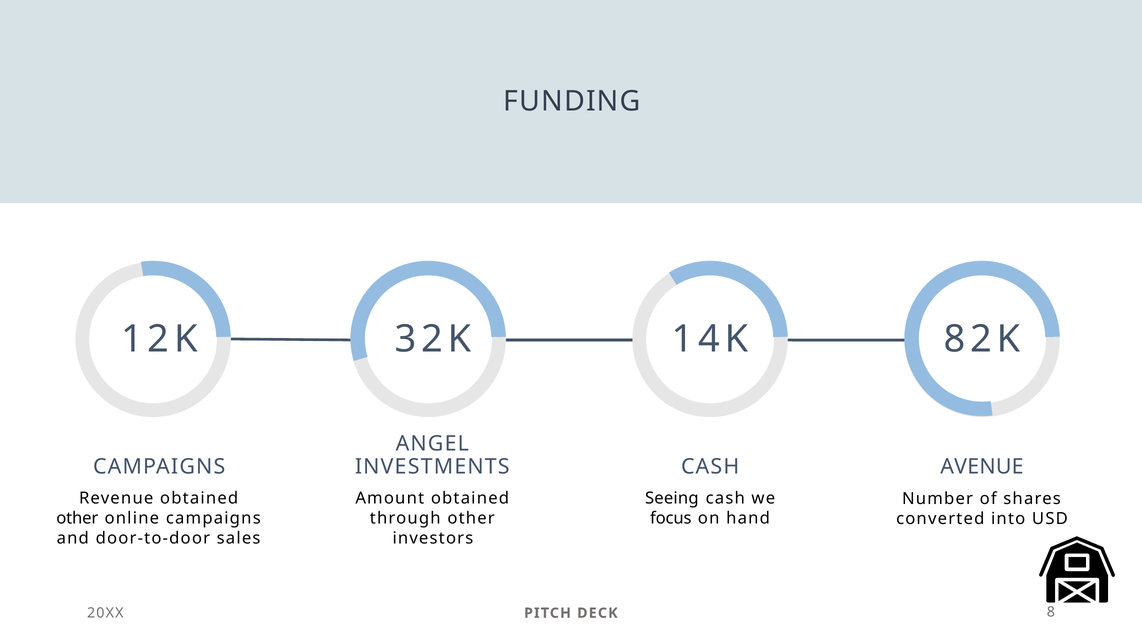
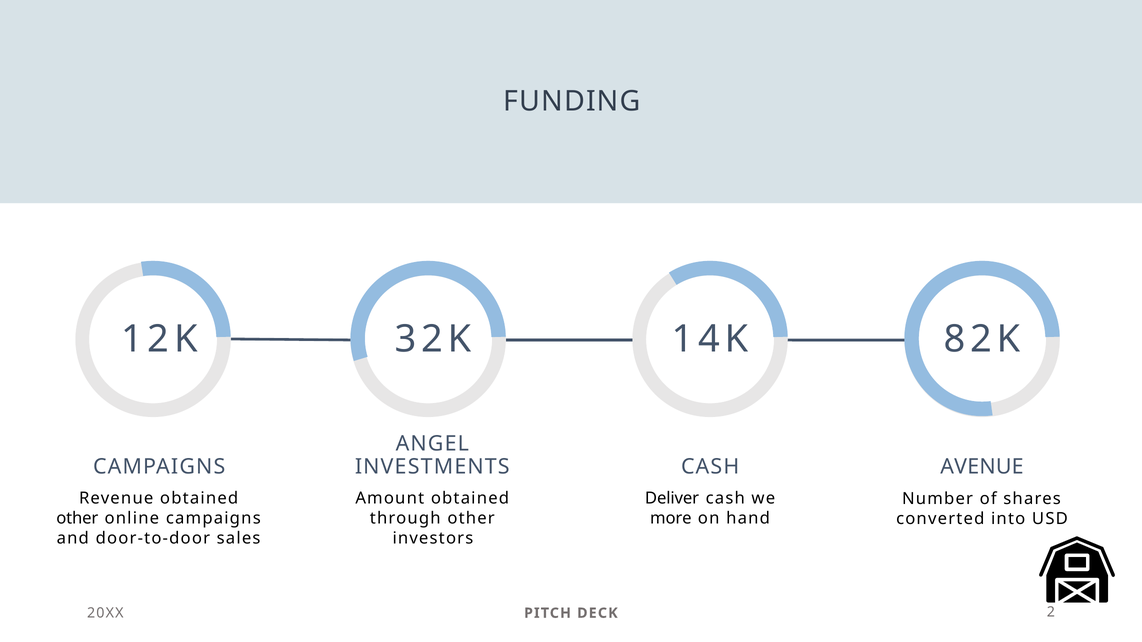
Seeing: Seeing -> Deliver (672, 498)
focus: focus -> more (671, 518)
8: 8 -> 2 (1051, 612)
